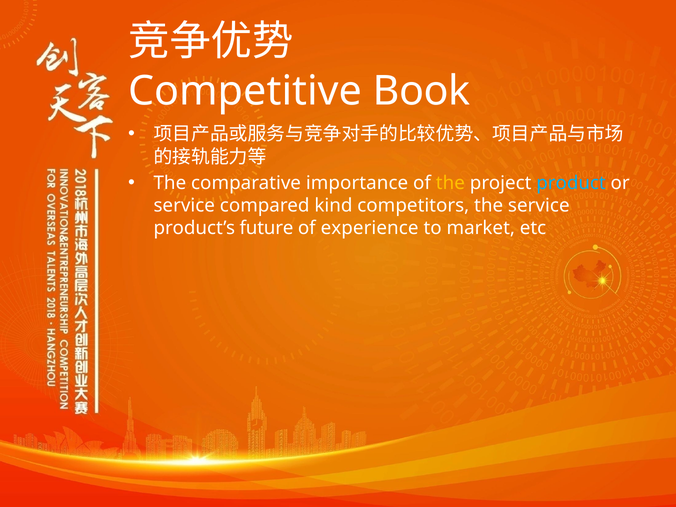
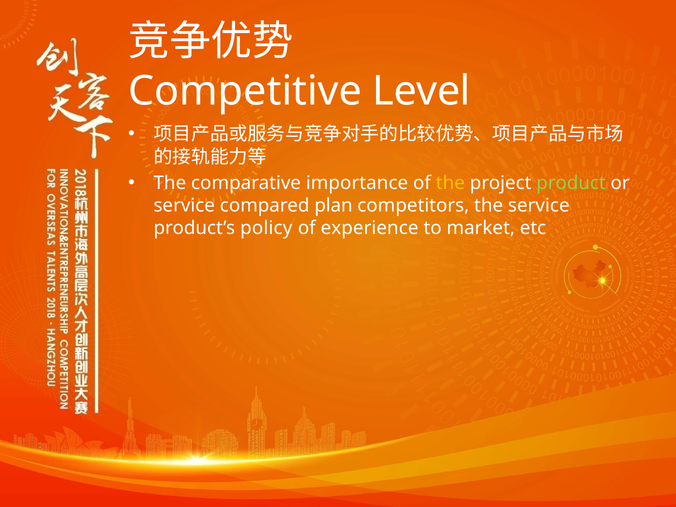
Book: Book -> Level (421, 91)
product colour: light blue -> light green (571, 183)
kind: kind -> plan (334, 206)
future: future -> policy (266, 228)
